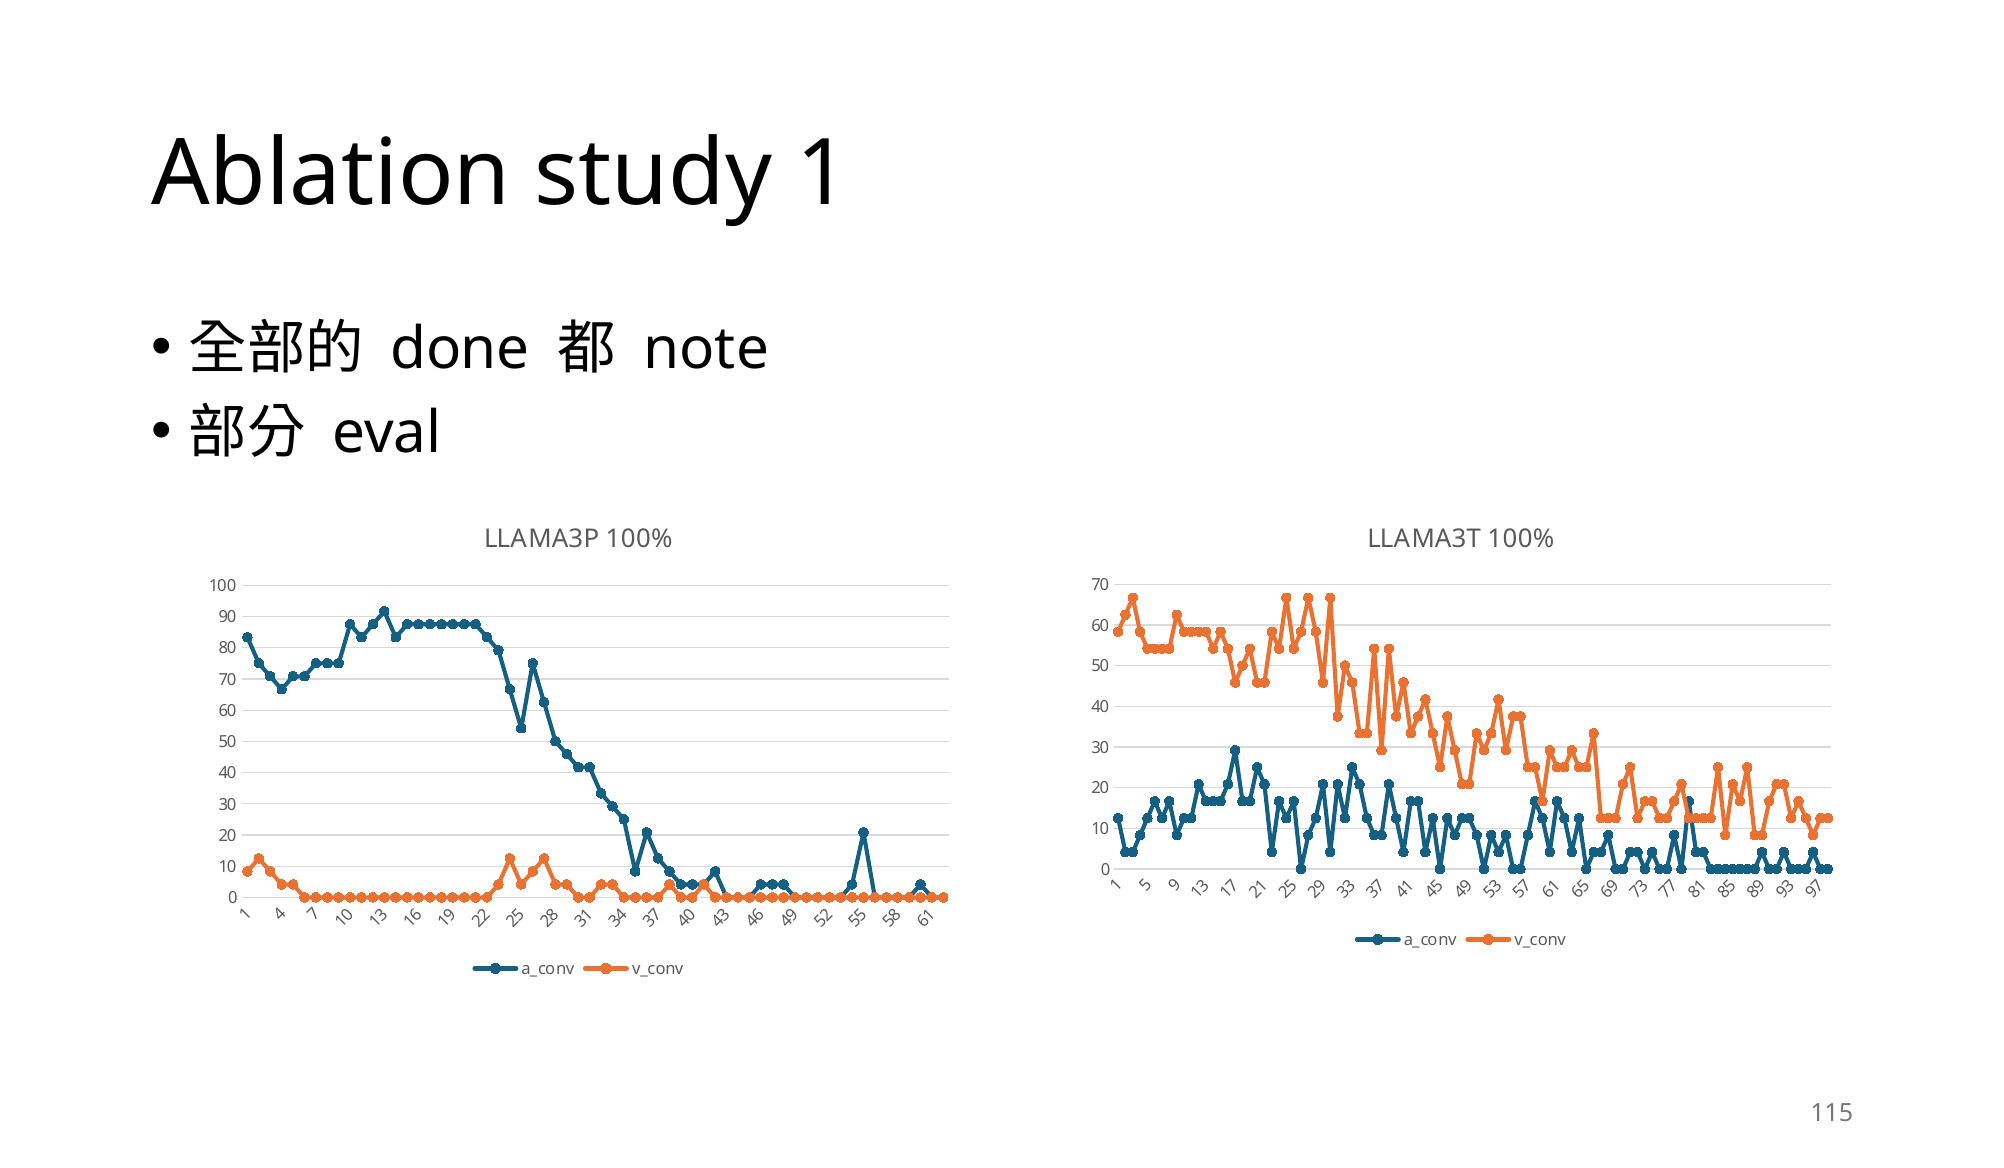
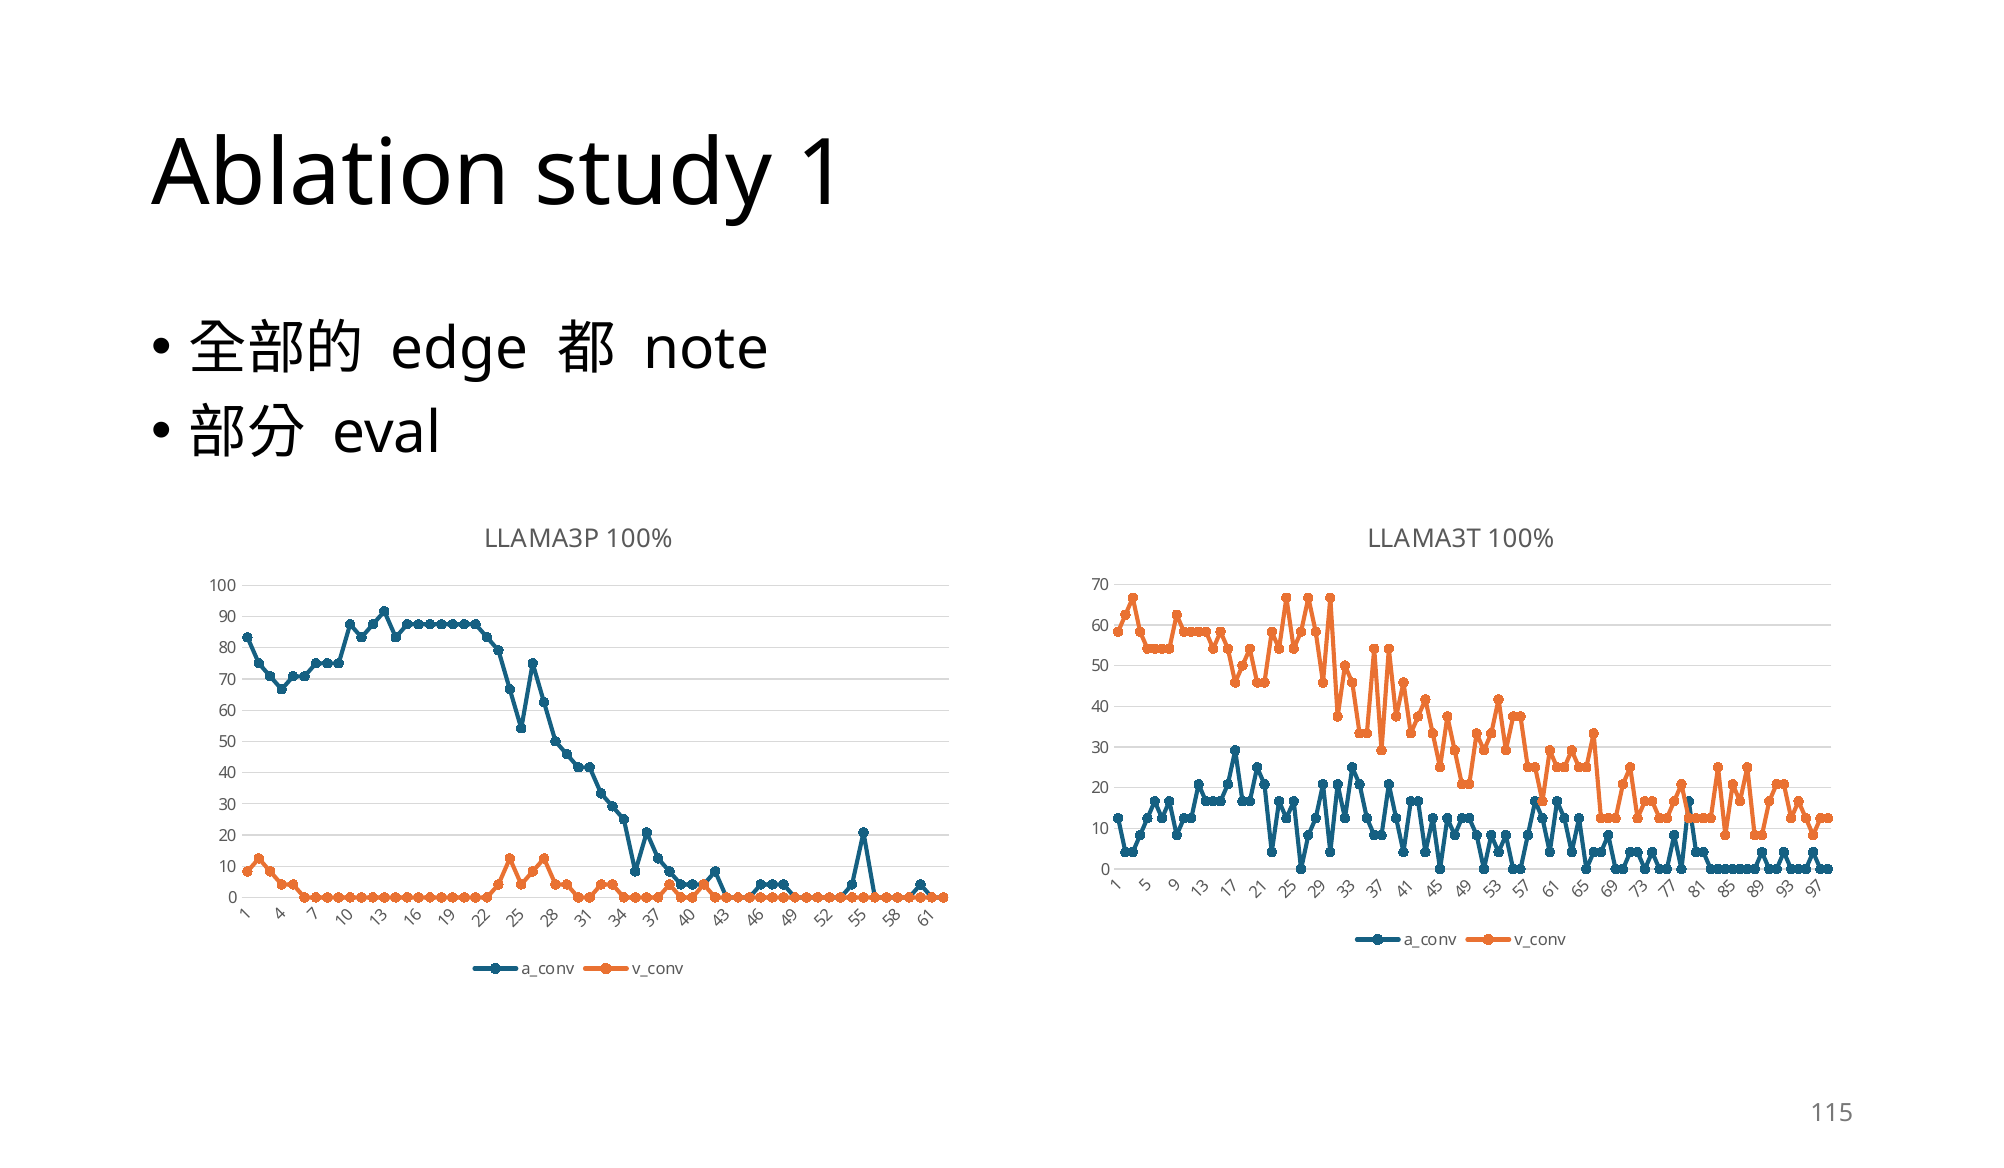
done: done -> edge (460, 349)
